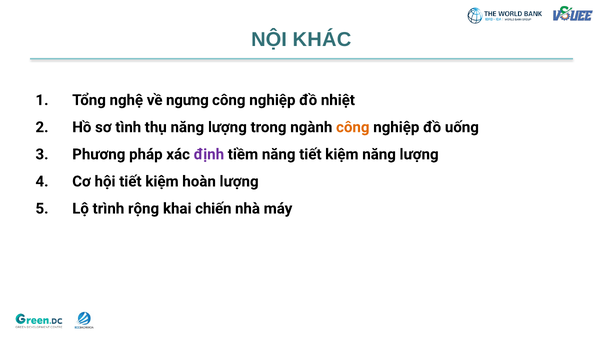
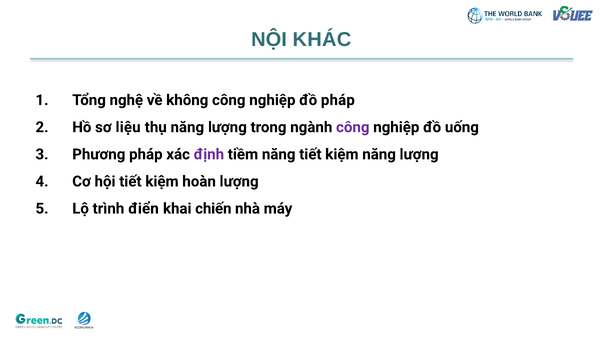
ngưng: ngưng -> không (187, 100)
đồ nhiệt: nhiệt -> pháp (338, 100)
tình: tình -> liệu (128, 127)
công colour: orange -> purple (353, 127)
rộng: rộng -> điển (144, 209)
